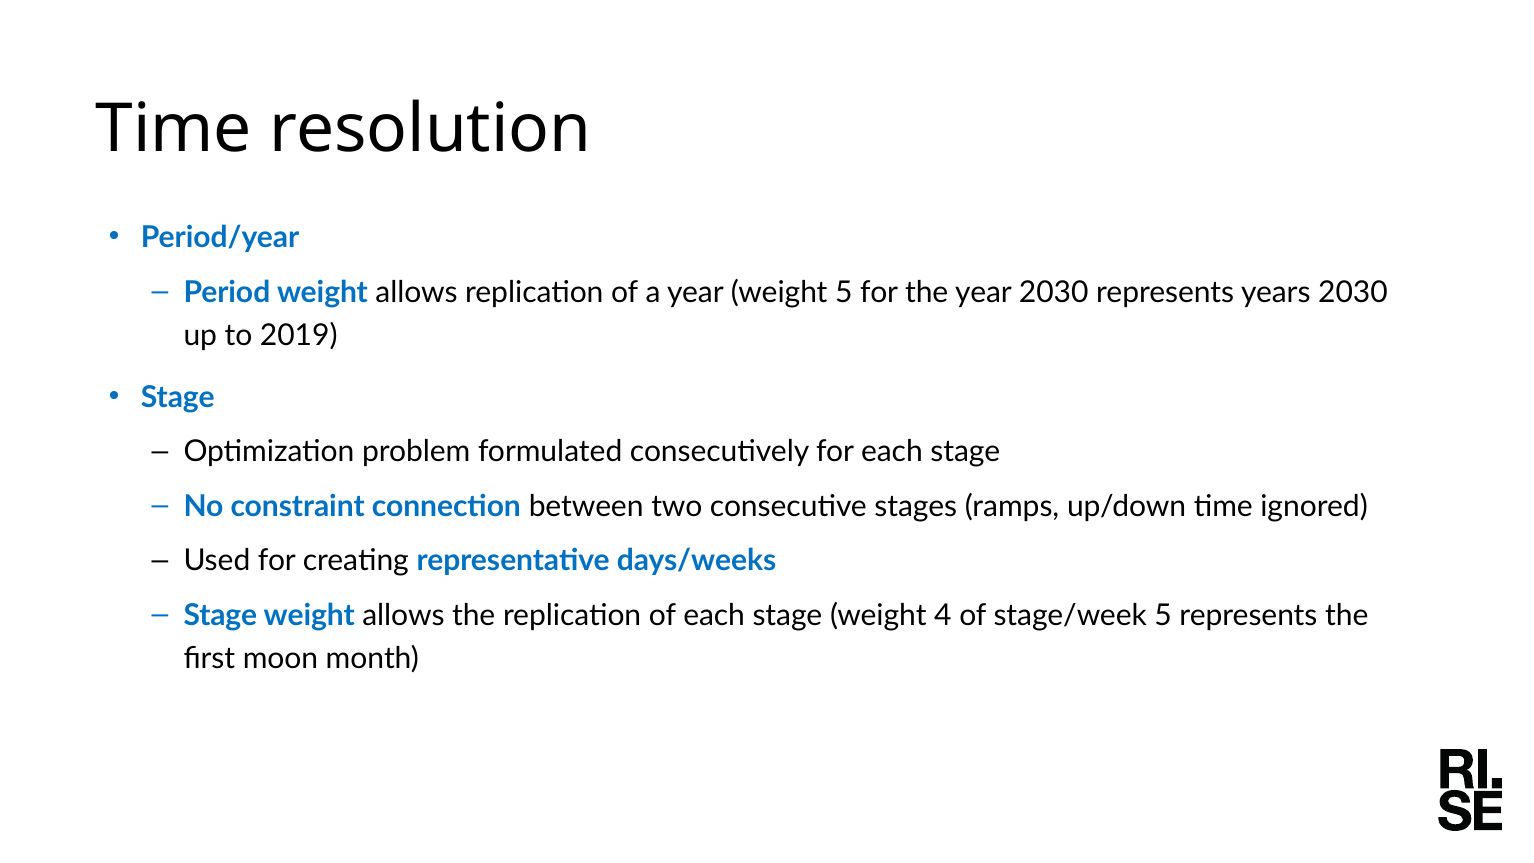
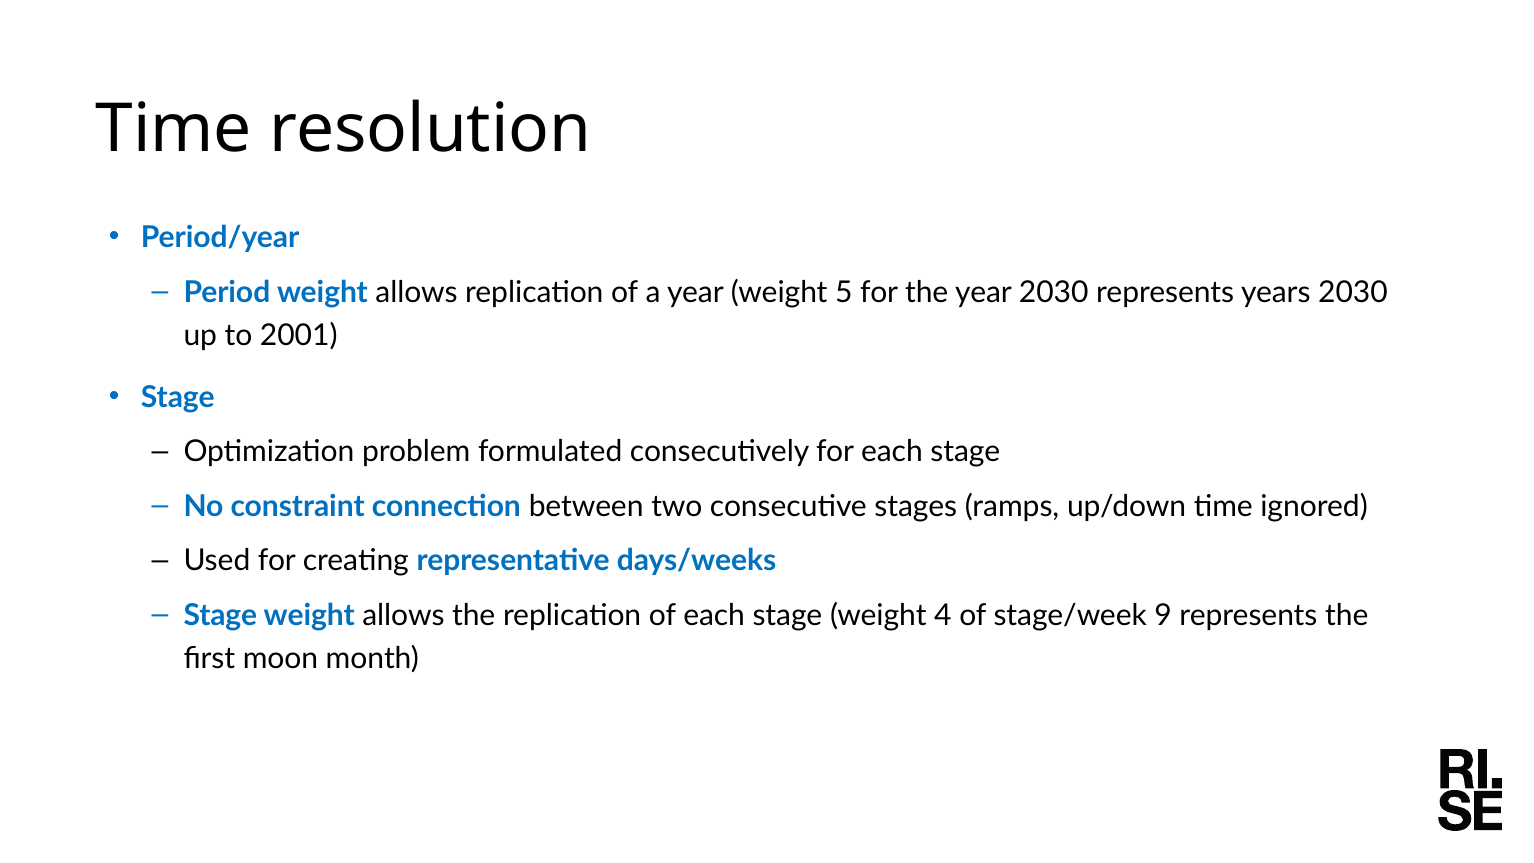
2019: 2019 -> 2001 (299, 335)
stage/week 5: 5 -> 9 (1163, 615)
